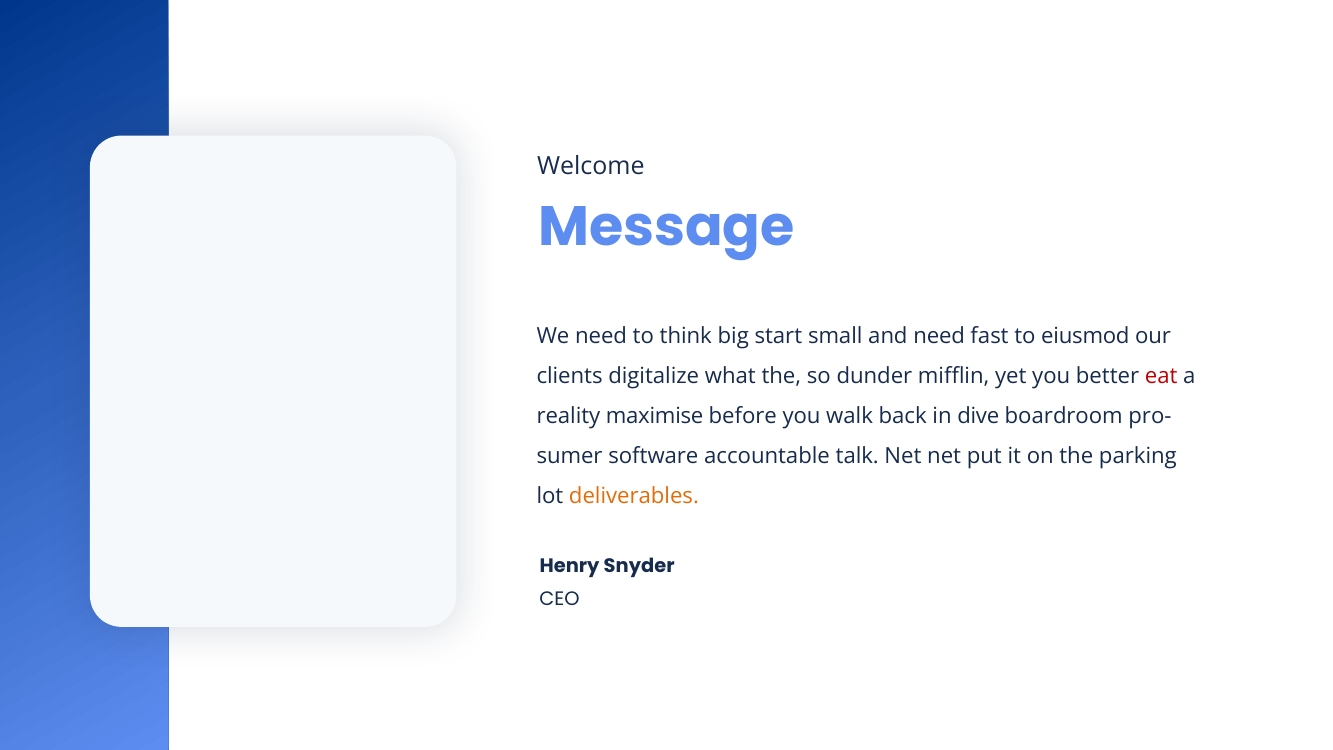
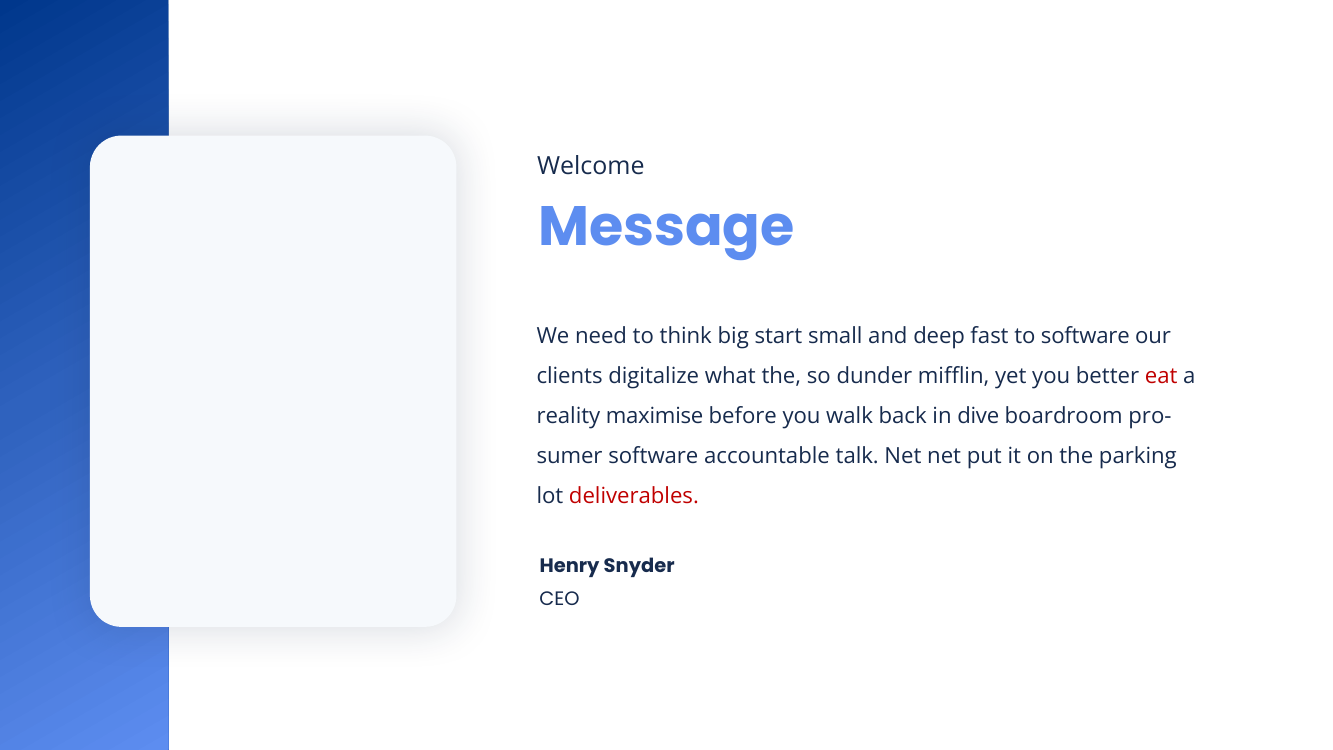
and need: need -> deep (939, 336)
to eiusmod: eiusmod -> software (1085, 336)
deliverables colour: orange -> red (634, 496)
